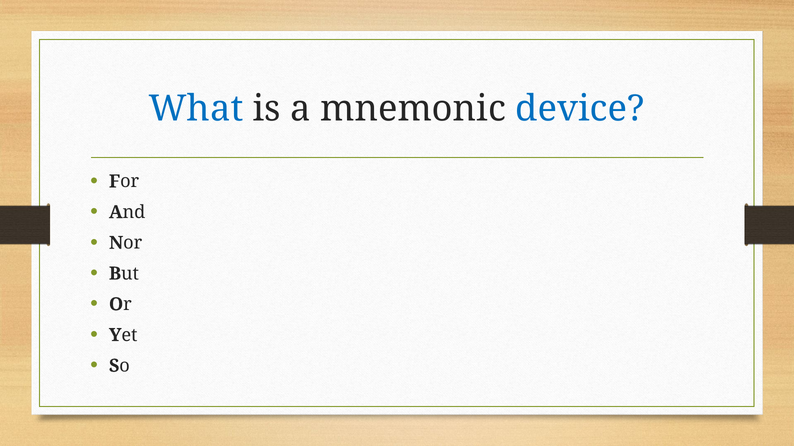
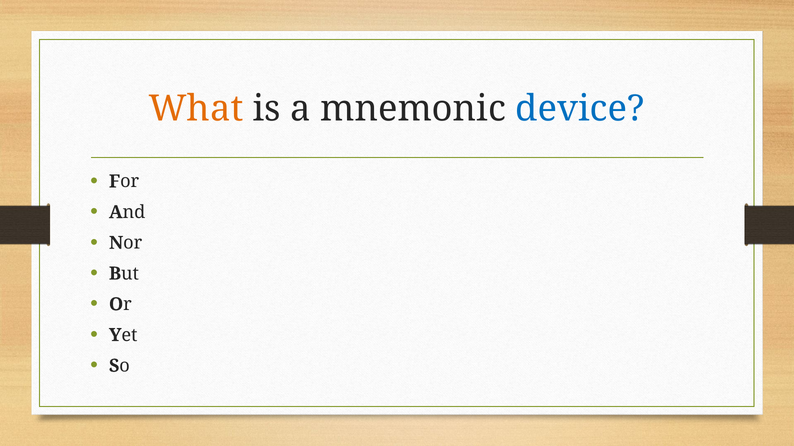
What colour: blue -> orange (196, 109)
